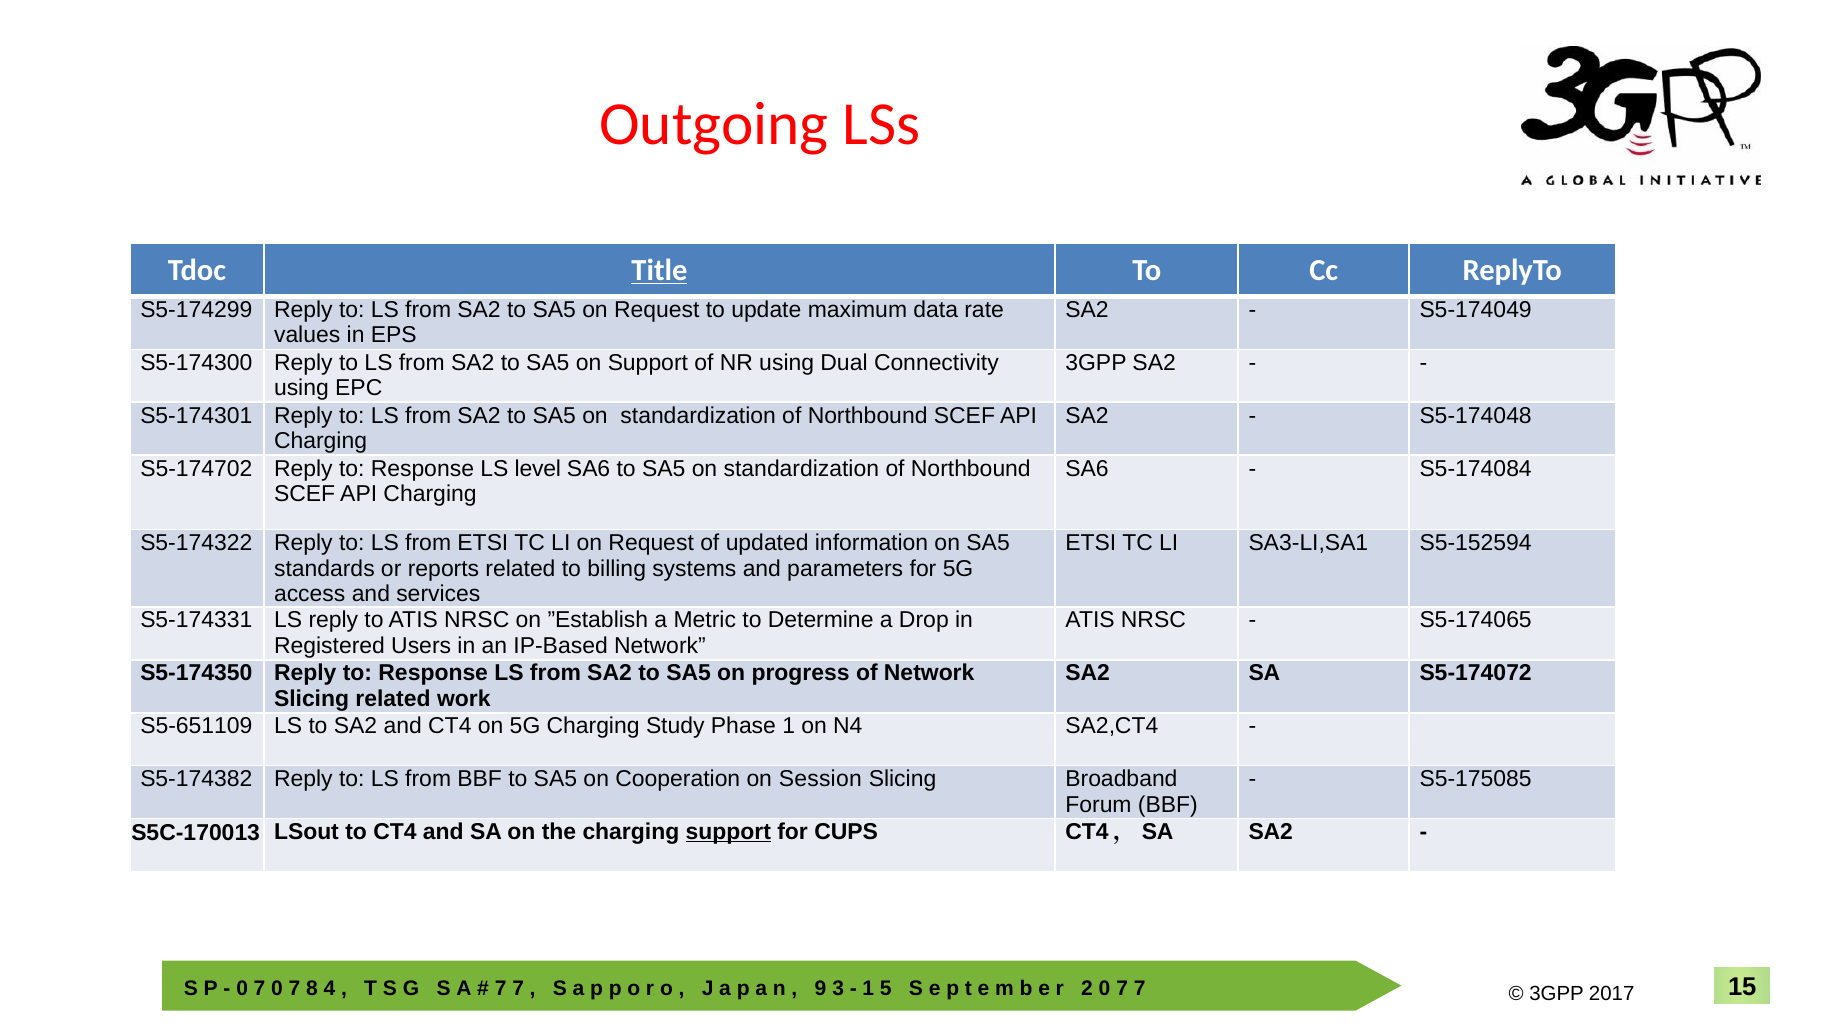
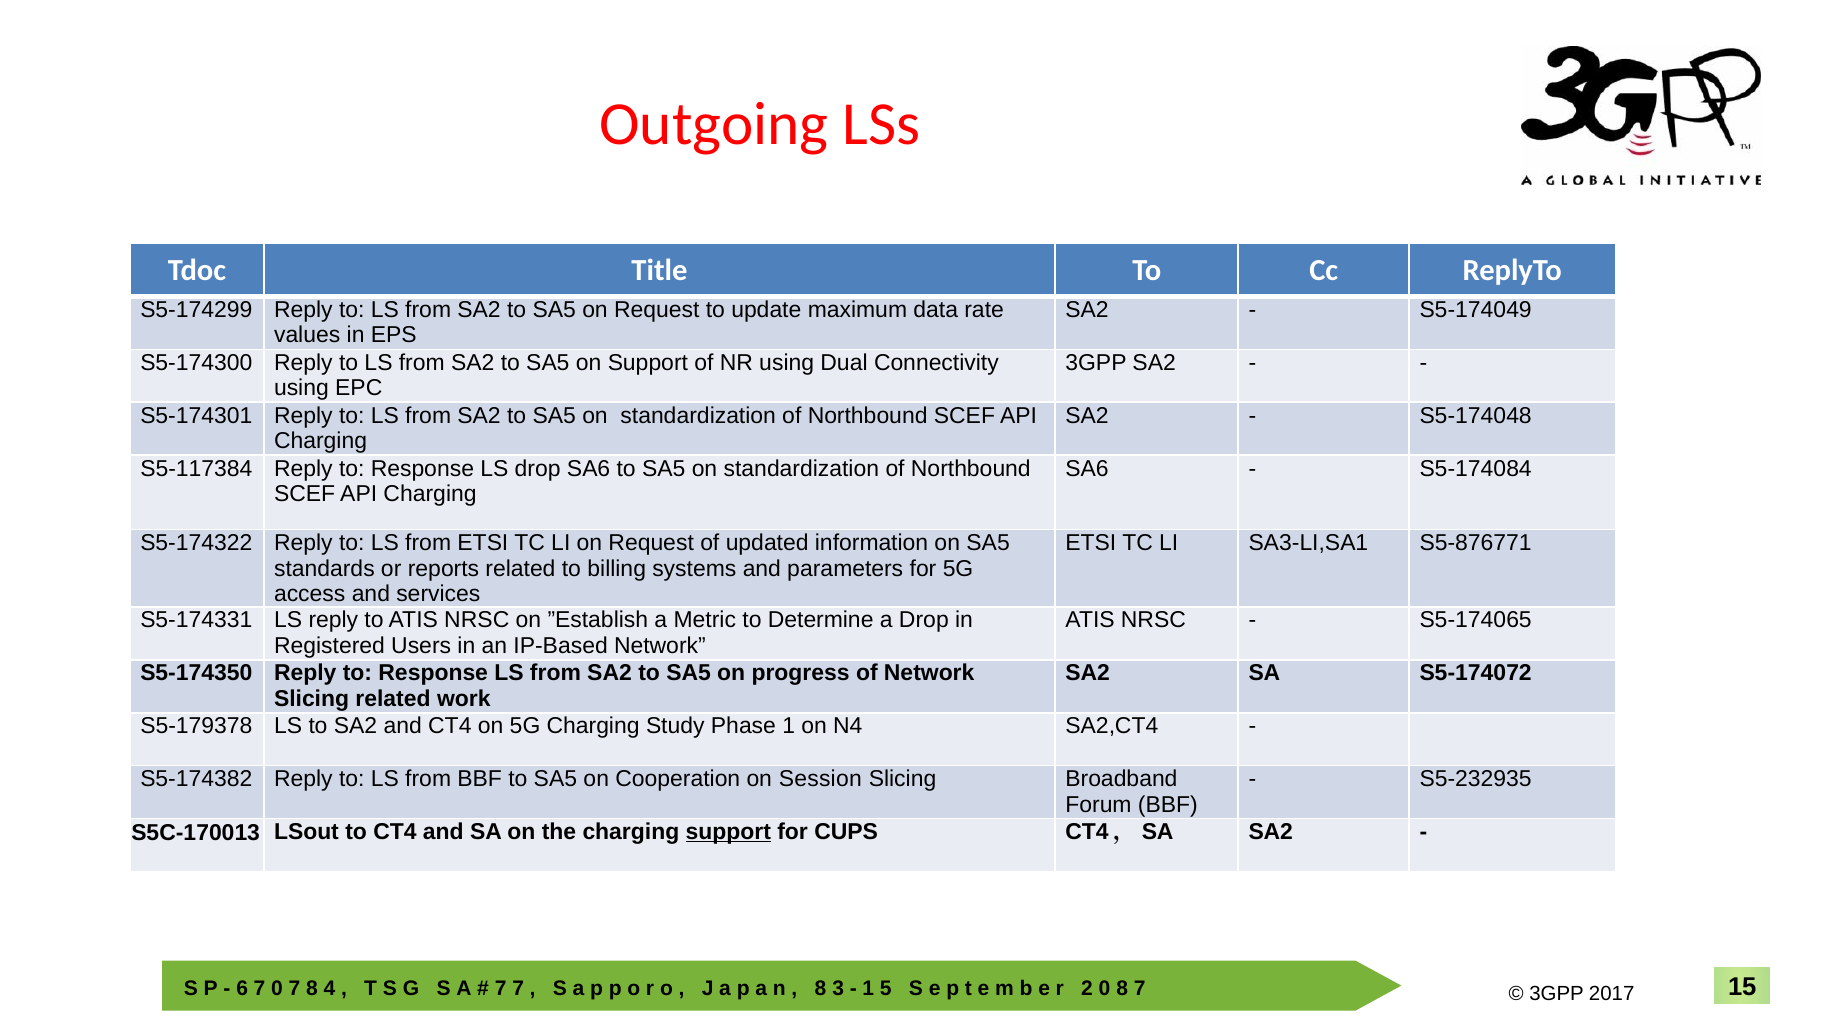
Title underline: present -> none (659, 270)
S5-174702: S5-174702 -> S5-117384 (196, 469)
LS level: level -> drop (538, 469)
S5-152594: S5-152594 -> S5-876771 (1476, 543)
S5-651109: S5-651109 -> S5-179378 (196, 726)
S5-175085: S5-175085 -> S5-232935 (1476, 779)
0: 0 -> 6 (242, 989)
9: 9 -> 8 (821, 989)
7: 7 -> 8 (1122, 989)
